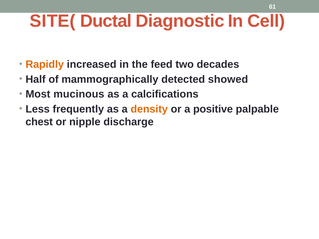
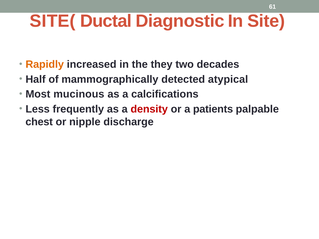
Cell: Cell -> Site (266, 21)
feed: feed -> they (162, 65)
showed: showed -> atypical (228, 79)
density colour: orange -> red (149, 109)
positive: positive -> patients (213, 109)
